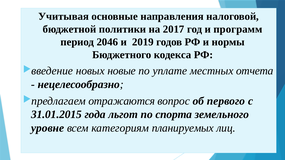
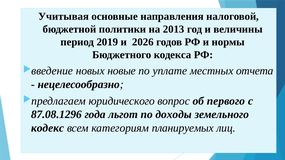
2017: 2017 -> 2013 (174, 29)
программ: программ -> величины (238, 29)
2046: 2046 -> 2019 (107, 42)
2019: 2019 -> 2026 (143, 42)
отражаются: отражаются -> юридического (122, 101)
31.01.2015: 31.01.2015 -> 87.08.1296 (56, 115)
спорта: спорта -> доходы (174, 115)
уровне: уровне -> кодекс (48, 128)
